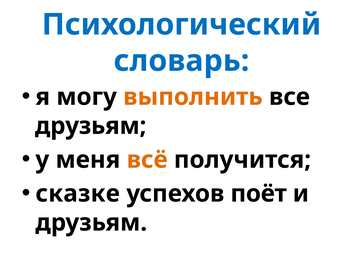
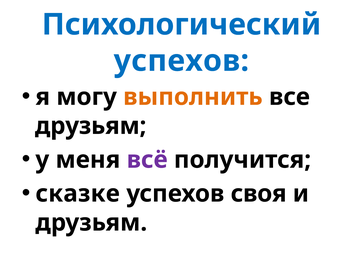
словарь: словарь -> успехов (181, 61)
всё colour: orange -> purple (147, 160)
поёт: поёт -> своя (259, 194)
